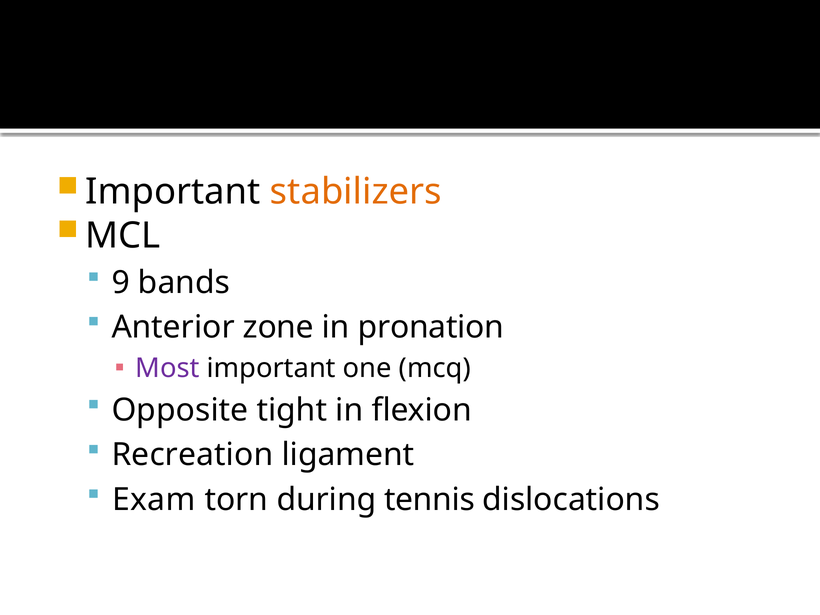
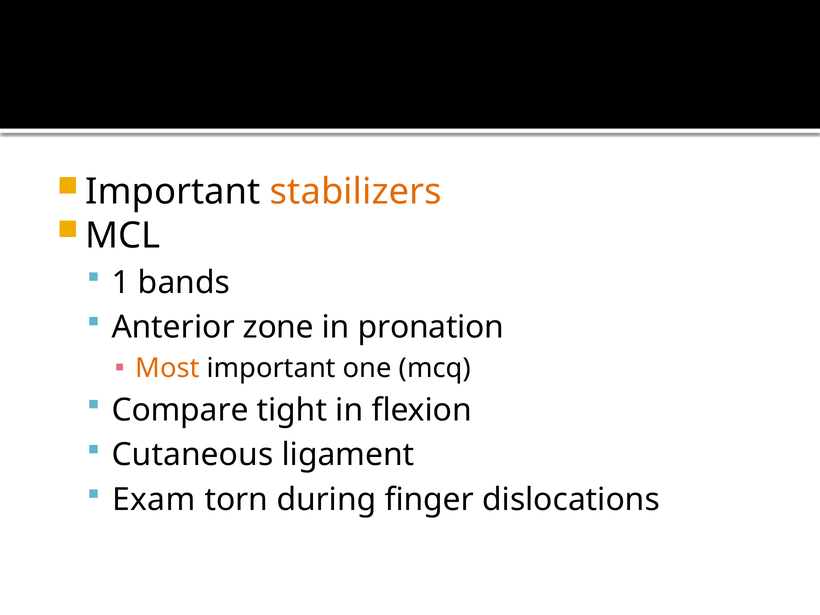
9: 9 -> 1 (121, 283)
Most colour: purple -> orange (167, 368)
Opposite: Opposite -> Compare (180, 410)
Recreation: Recreation -> Cutaneous (192, 455)
tennis: tennis -> finger (429, 500)
